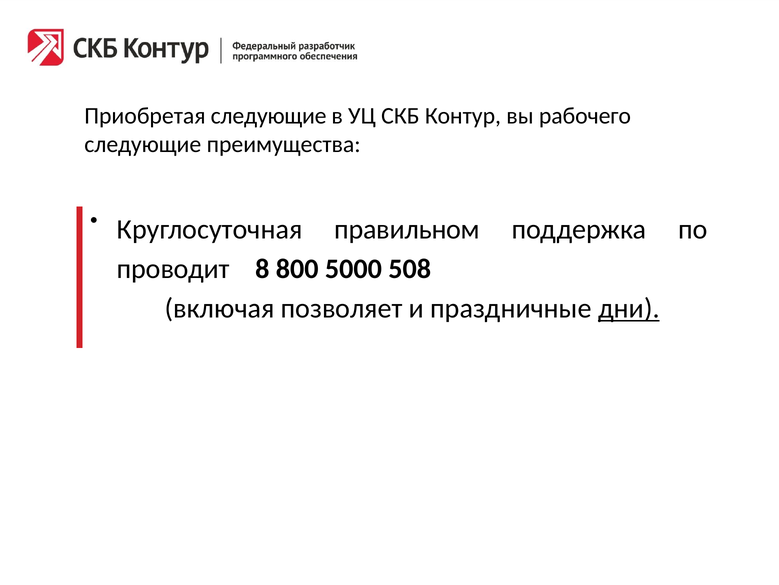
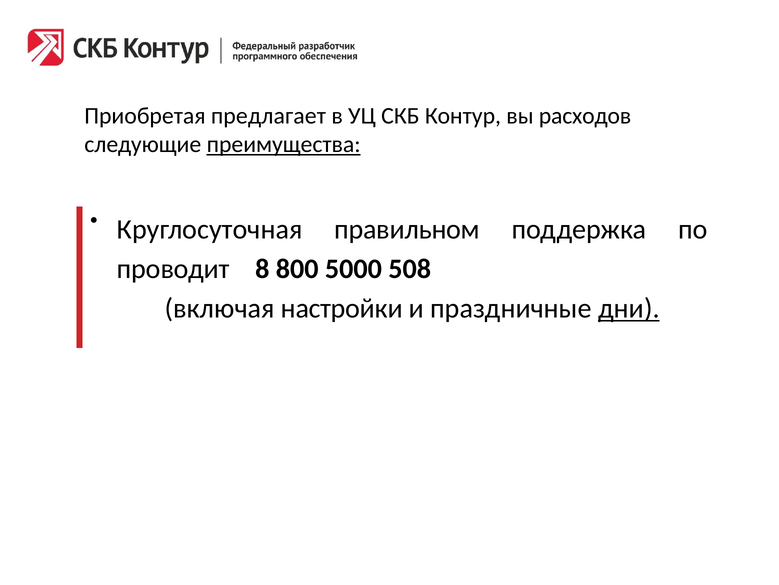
Приобретая следующие: следующие -> предлагает (268, 116)
рабочего: рабочего -> расходов (585, 116)
преимущества underline: none -> present (284, 144)
позволяет: позволяет -> настройки (342, 308)
